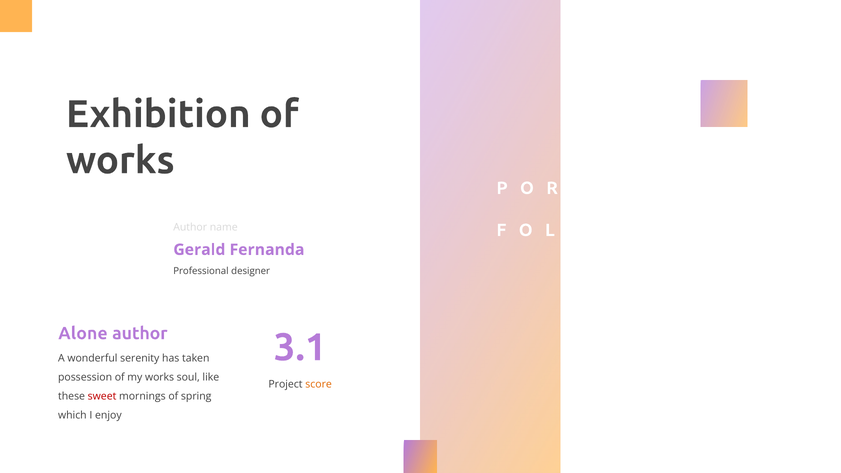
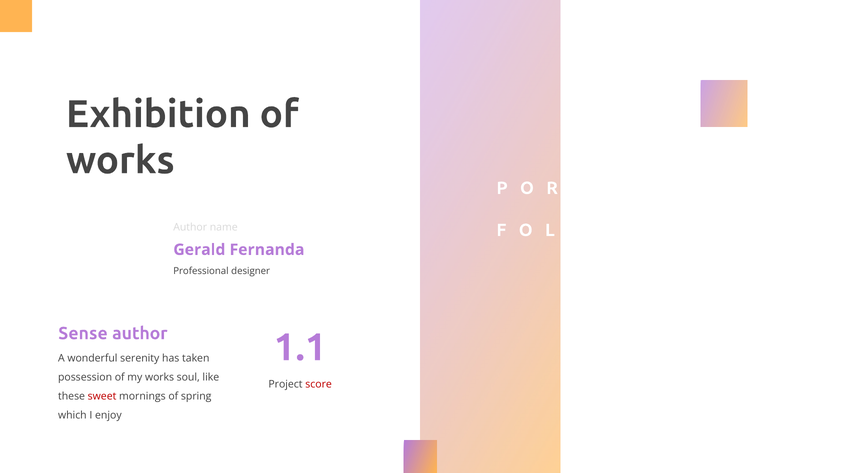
Alone: Alone -> Sense (83, 333)
3.1: 3.1 -> 1.1 (300, 347)
score colour: orange -> red (319, 385)
